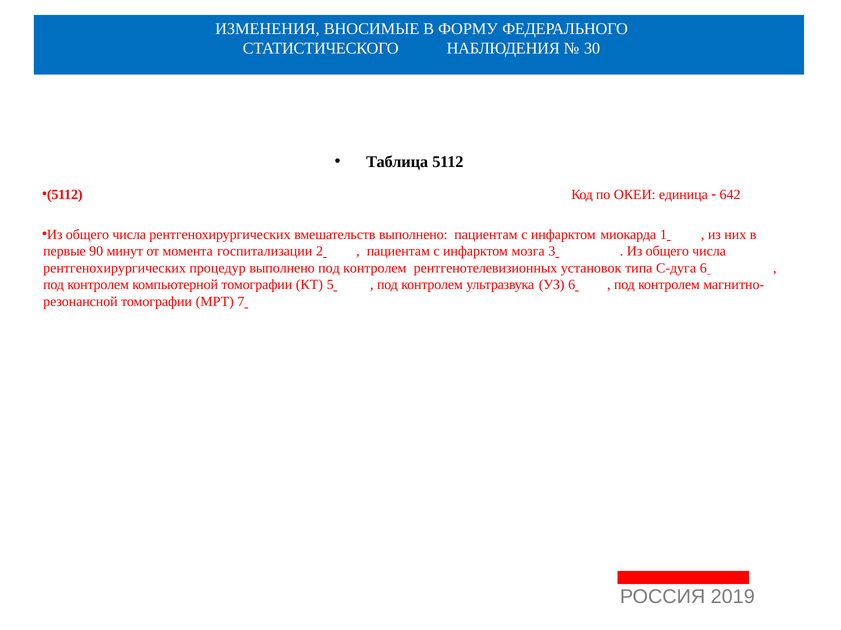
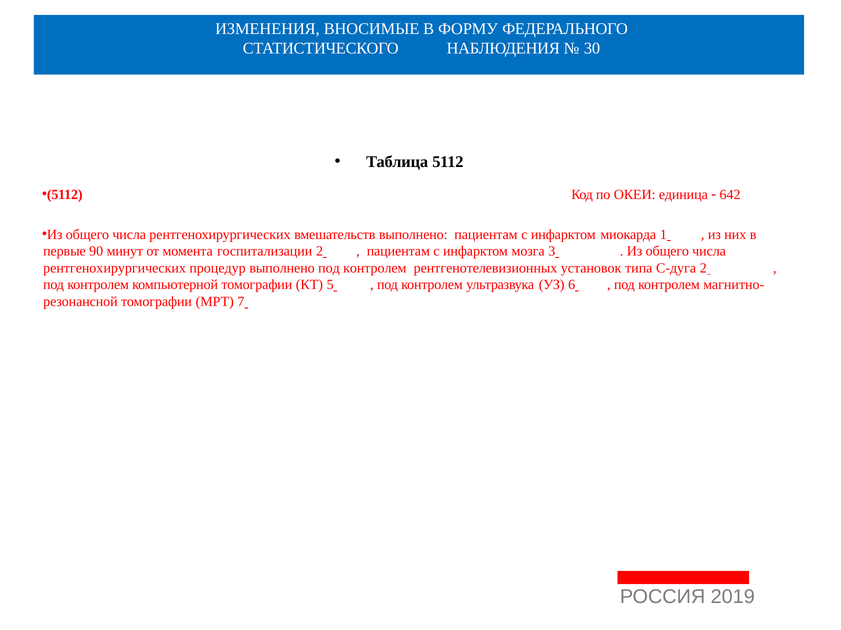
С-дуга 6: 6 -> 2 (703, 268)
